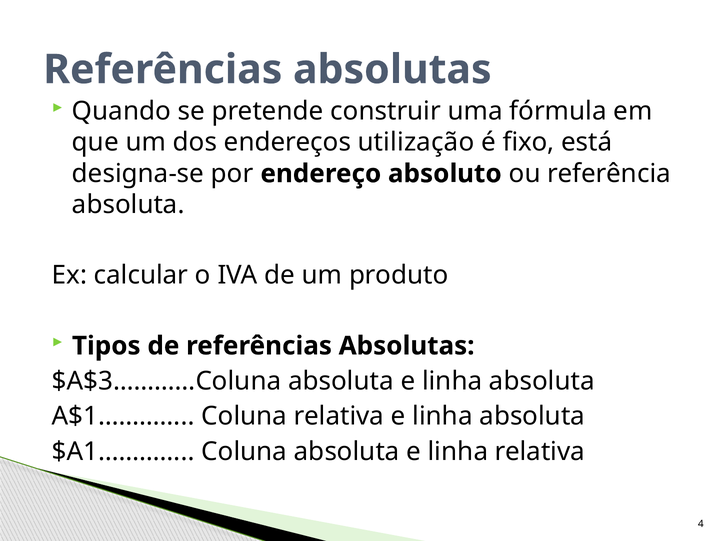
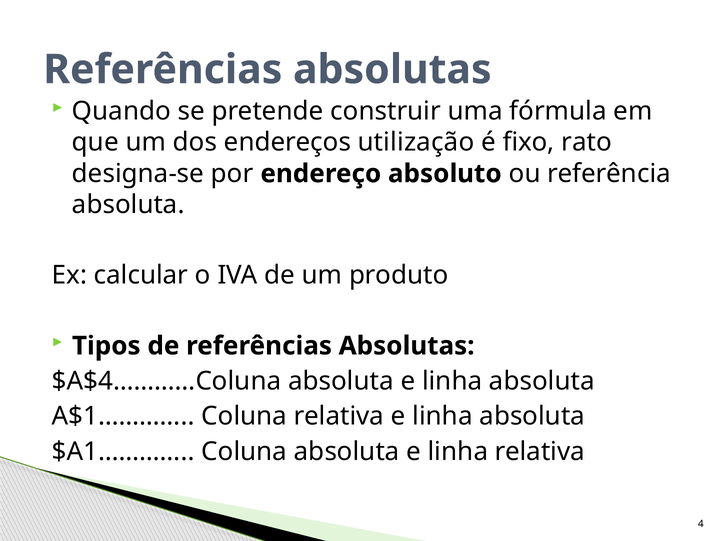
está: está -> rato (587, 142)
$A$3…………Coluna: $A$3…………Coluna -> $A$4…………Coluna (167, 381)
